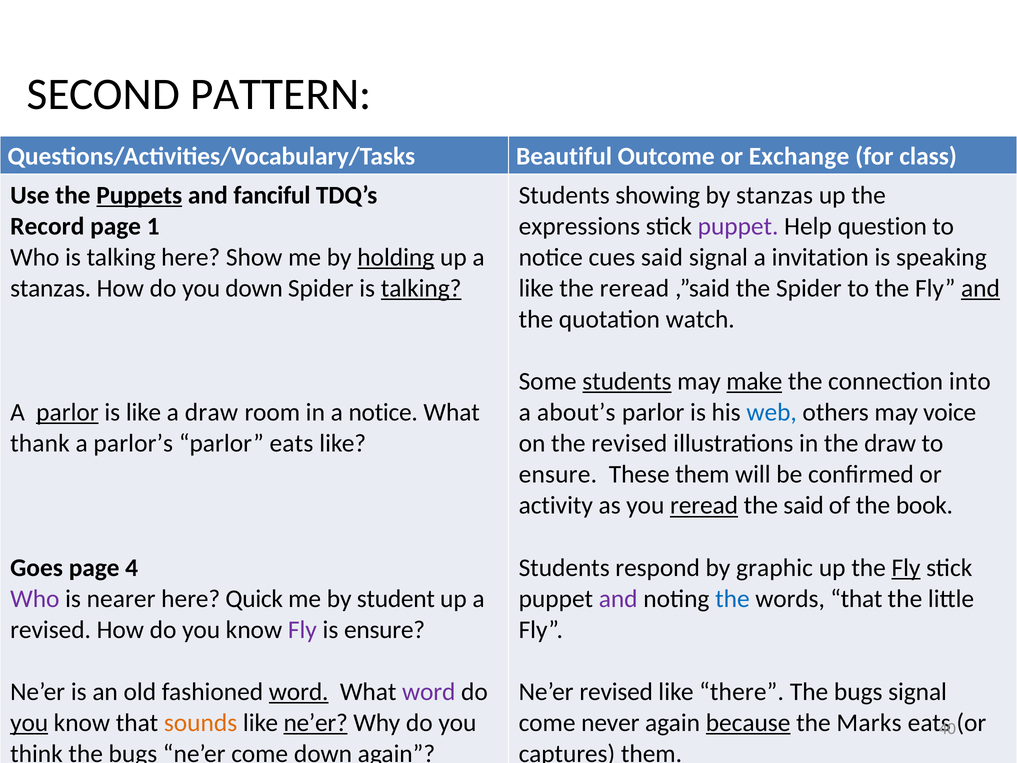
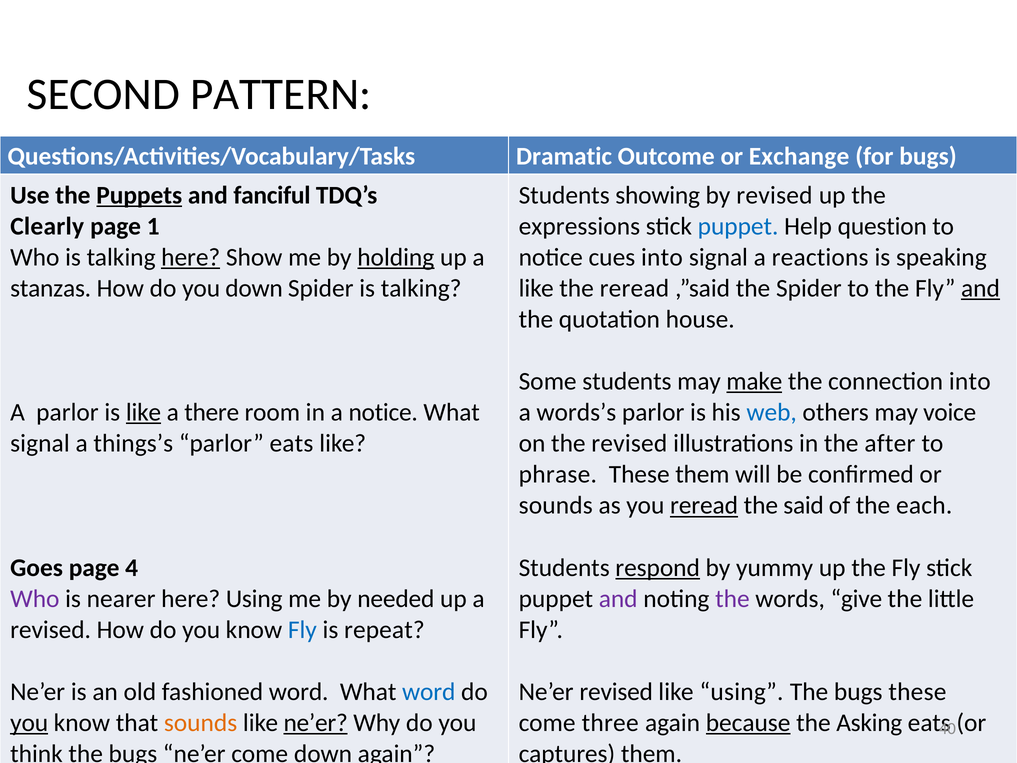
Beautiful: Beautiful -> Dramatic (564, 156)
for class: class -> bugs (928, 156)
by stanzas: stanzas -> revised (774, 195)
Record: Record -> Clearly (47, 226)
puppet colour: purple -> blue (738, 226)
here underline: none -> present (191, 257)
cues said: said -> into (662, 257)
invitation: invitation -> reactions (820, 257)
talking underline: present -> none (421, 288)
watch: watch -> house (700, 319)
students underline: present -> none (627, 381)
parlor underline: present -> none (67, 412)
like underline: none -> present (144, 412)
a draw: draw -> there (212, 412)
about’s: about’s -> words’s (576, 412)
thank: thank -> signal (40, 443)
parlor’s: parlor’s -> things’s (133, 443)
the draw: draw -> after (890, 443)
ensure: ensure -> phrase (558, 474)
activity: activity -> sounds (556, 505)
book: book -> each (924, 505)
respond underline: none -> present (658, 567)
graphic: graphic -> yummy (775, 567)
Fly underline: present -> none (906, 567)
here Quick: Quick -> Using (254, 599)
student: student -> needed (396, 599)
the colour: blue -> purple (732, 599)
words that: that -> give (856, 599)
Fly colour: purple -> blue (302, 630)
is ensure: ensure -> repeat (384, 630)
word underline: present -> none (299, 692)
word colour: purple -> blue (429, 692)
like there: there -> using (742, 692)
bugs signal: signal -> these (917, 692)
never: never -> three (610, 723)
Marks: Marks -> Asking (869, 723)
